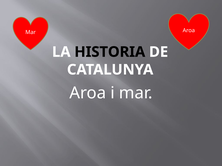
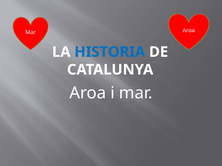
HISTORIA colour: black -> blue (110, 52)
